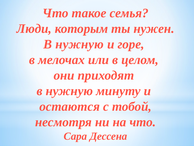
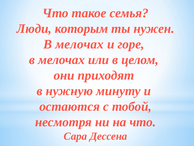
нужную: нужную -> мелочах (80, 44)
